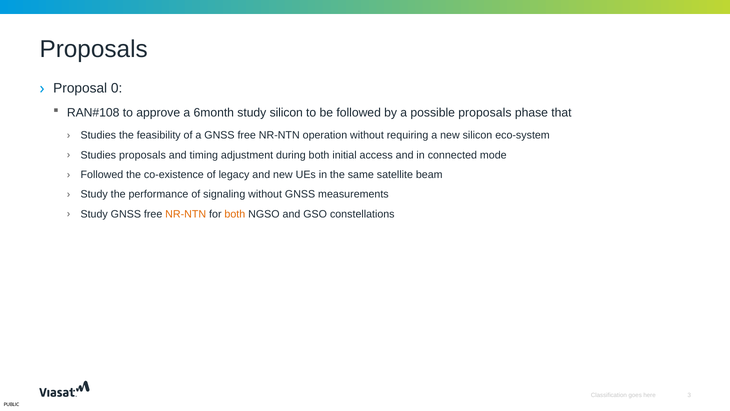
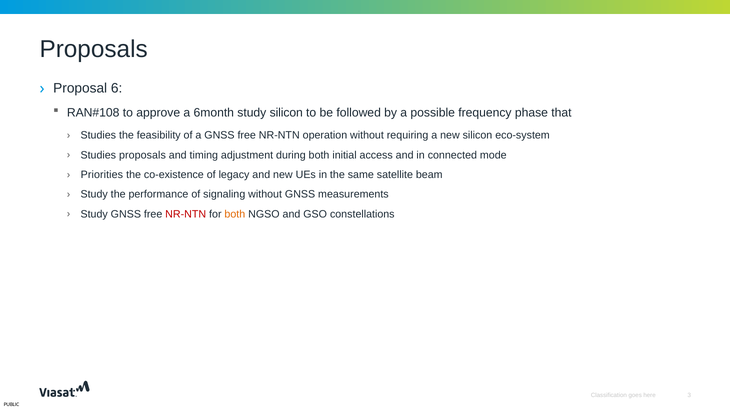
0: 0 -> 6 (117, 88)
possible proposals: proposals -> frequency (485, 113)
Followed: Followed -> Priorities (102, 175)
NR-NTN colour: orange -> red (186, 214)
